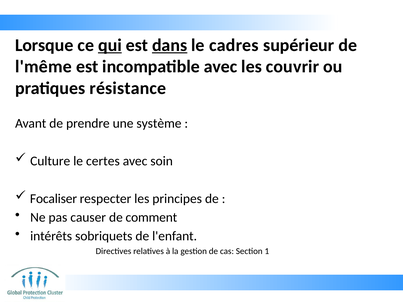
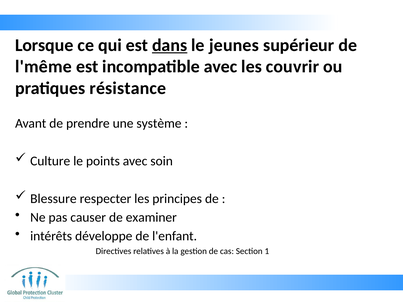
qui underline: present -> none (110, 45)
cadres: cadres -> jeunes (234, 45)
certes: certes -> points (103, 161)
Focaliser: Focaliser -> Blessure (53, 199)
comment: comment -> examiner (151, 218)
sobriquets: sobriquets -> développe (104, 236)
